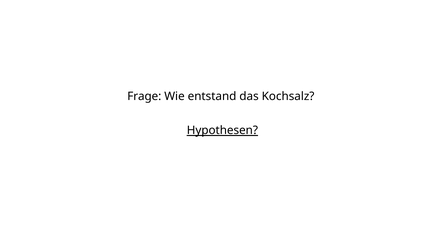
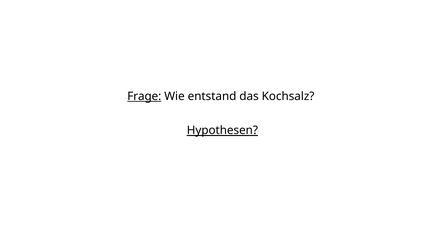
Frage underline: none -> present (144, 96)
